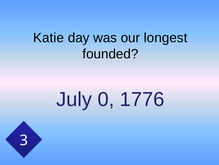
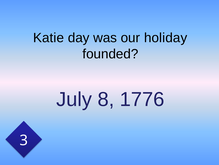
longest: longest -> holiday (166, 38)
0: 0 -> 8 (106, 99)
